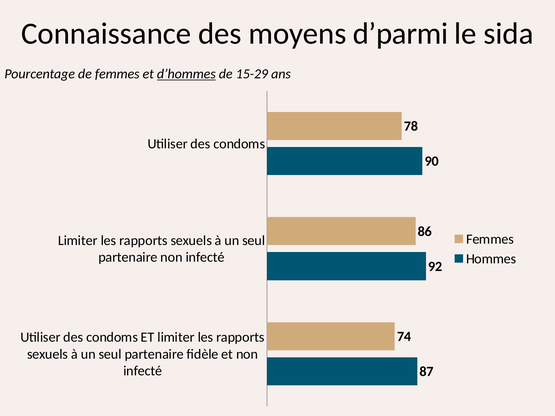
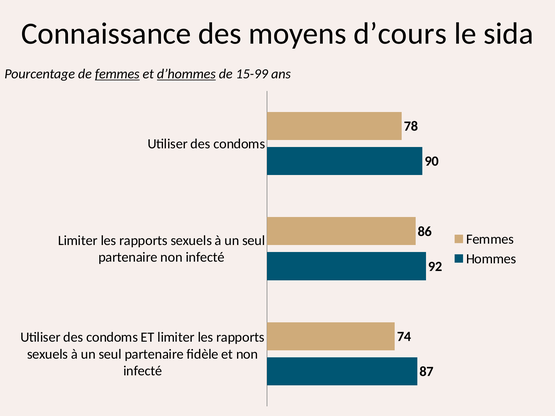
d’parmi: d’parmi -> d’cours (400, 34)
femmes underline: none -> present (117, 74)
15-29: 15-29 -> 15-99 (252, 74)
